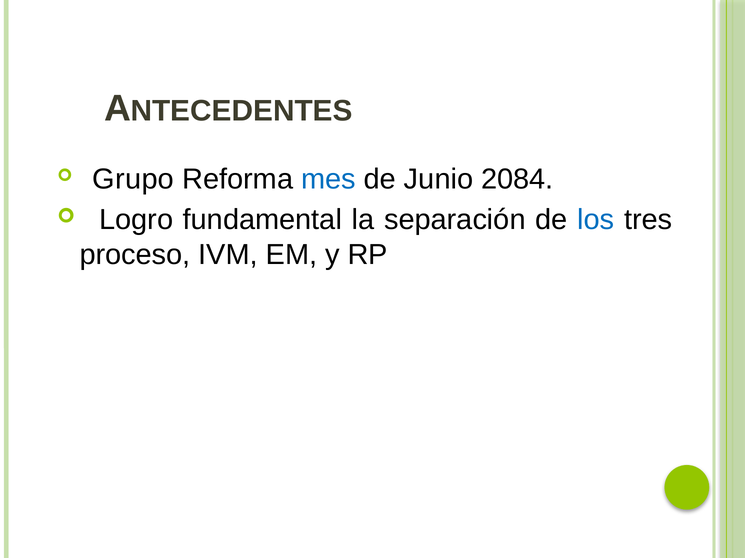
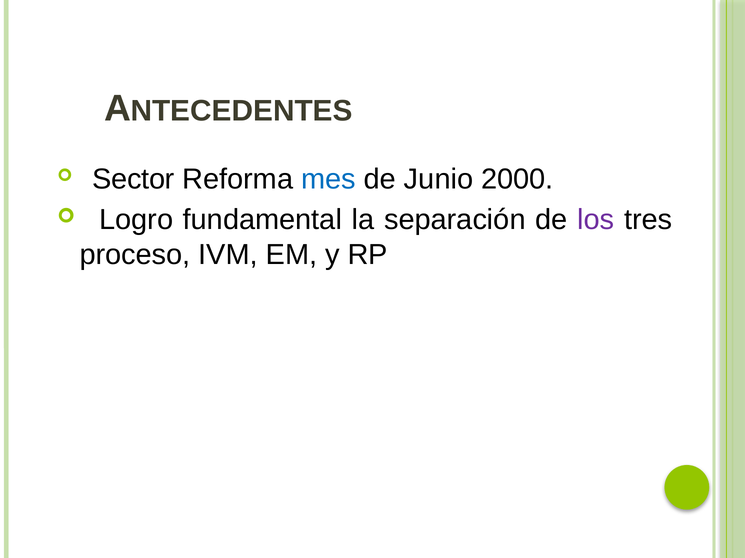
Grupo: Grupo -> Sector (134, 179)
2084: 2084 -> 2000 (517, 179)
los colour: blue -> purple (596, 220)
